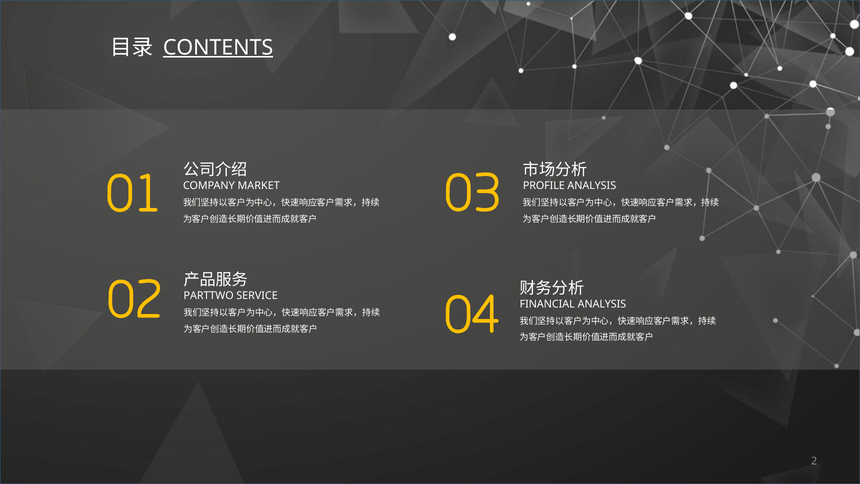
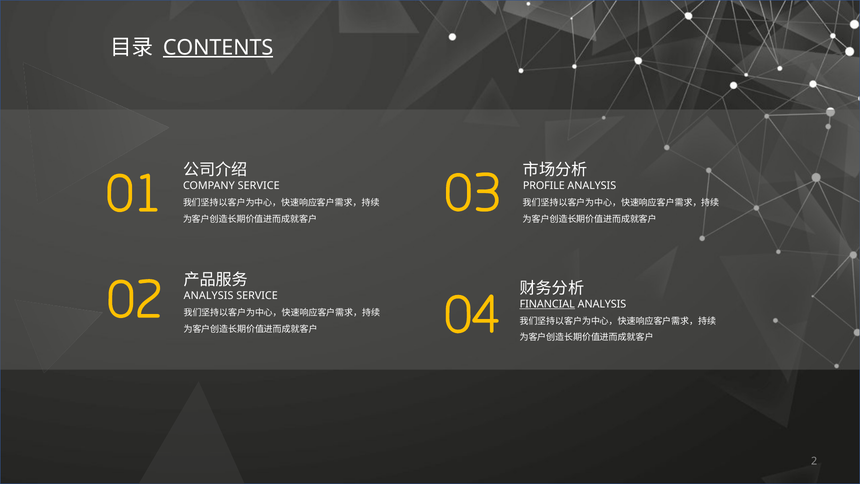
COMPANY MARKET: MARKET -> SERVICE (259, 186)
PARTTWO: PARTTWO -> ANALYSIS (209, 296)
FINANCIAL underline: none -> present (547, 304)
